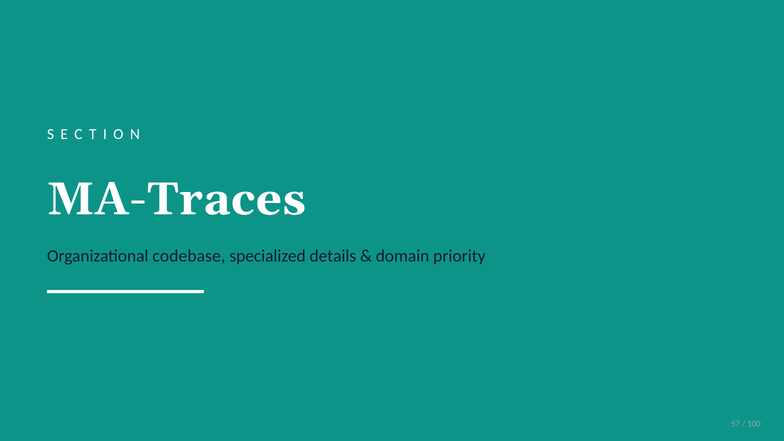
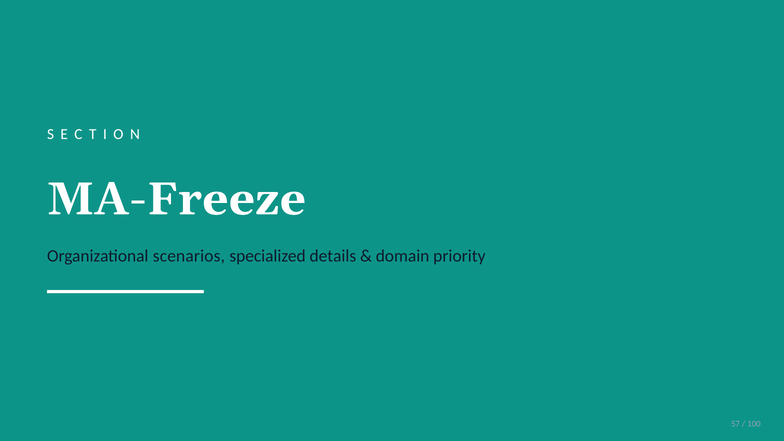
MA-Traces: MA-Traces -> MA-Freeze (176, 199)
codebase: codebase -> scenarios (189, 256)
